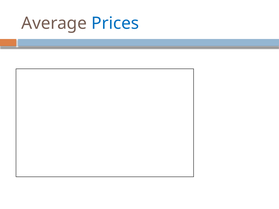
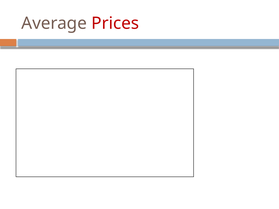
Prices colour: blue -> red (115, 23)
